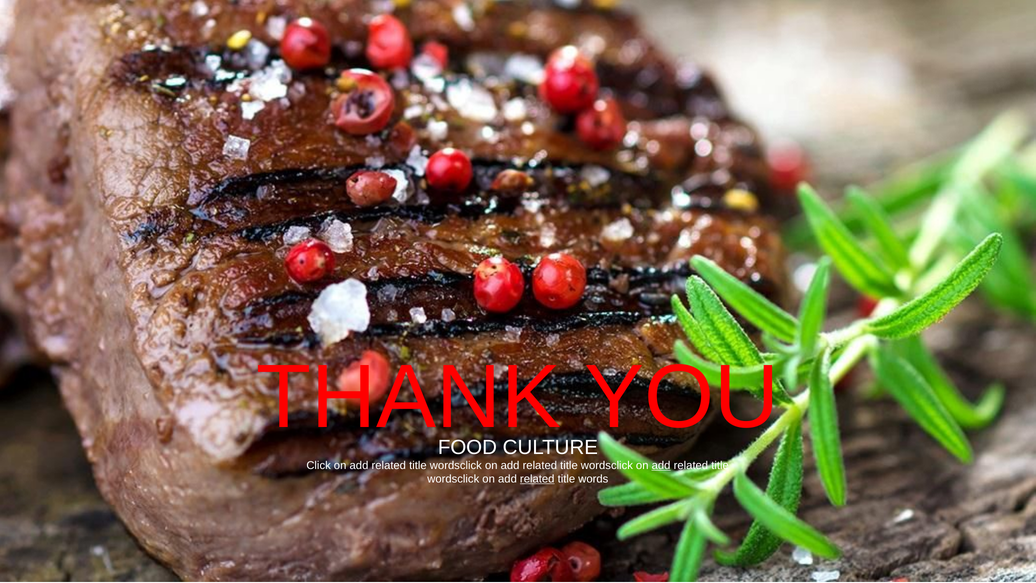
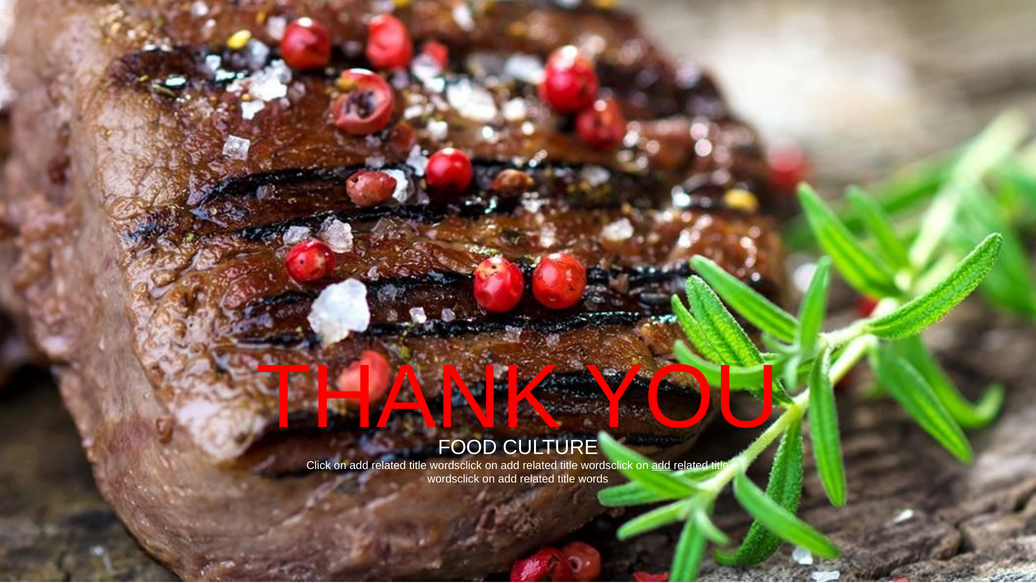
related underline: present -> none (537, 479)
